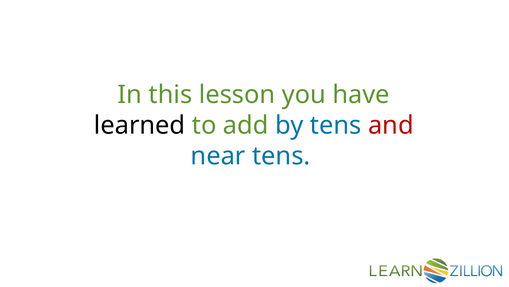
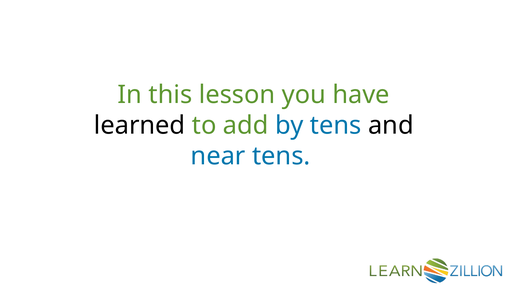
and colour: red -> black (391, 125)
